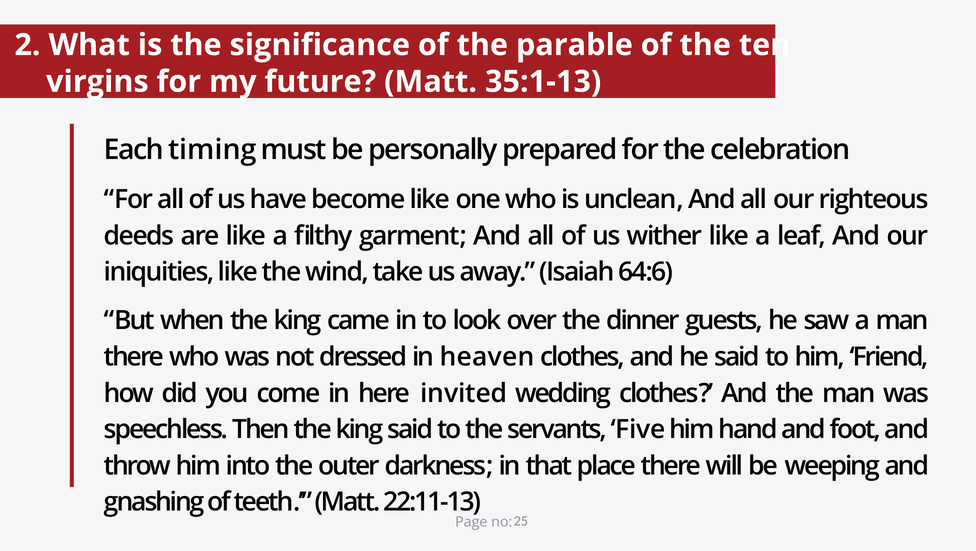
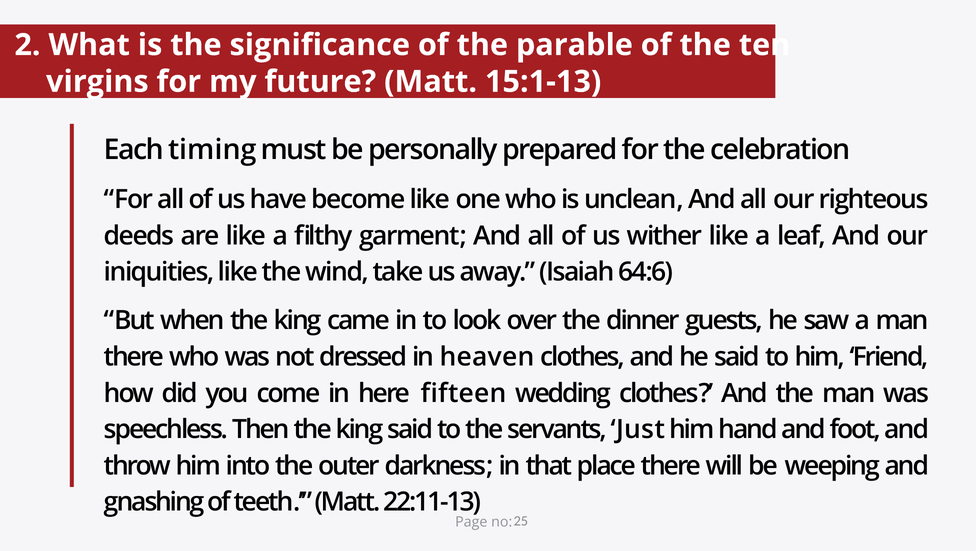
35:1-13: 35:1-13 -> 15:1-13 (543, 82)
invited: invited -> fifteen (464, 393)
Five: Five -> Just (638, 429)
